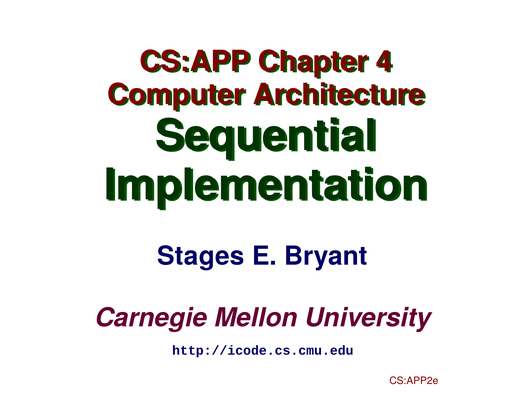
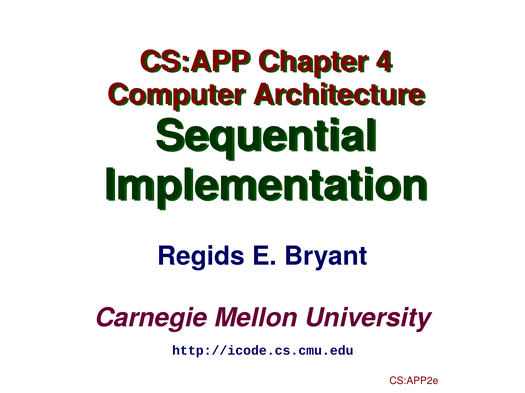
Stages: Stages -> Regids (201, 257)
